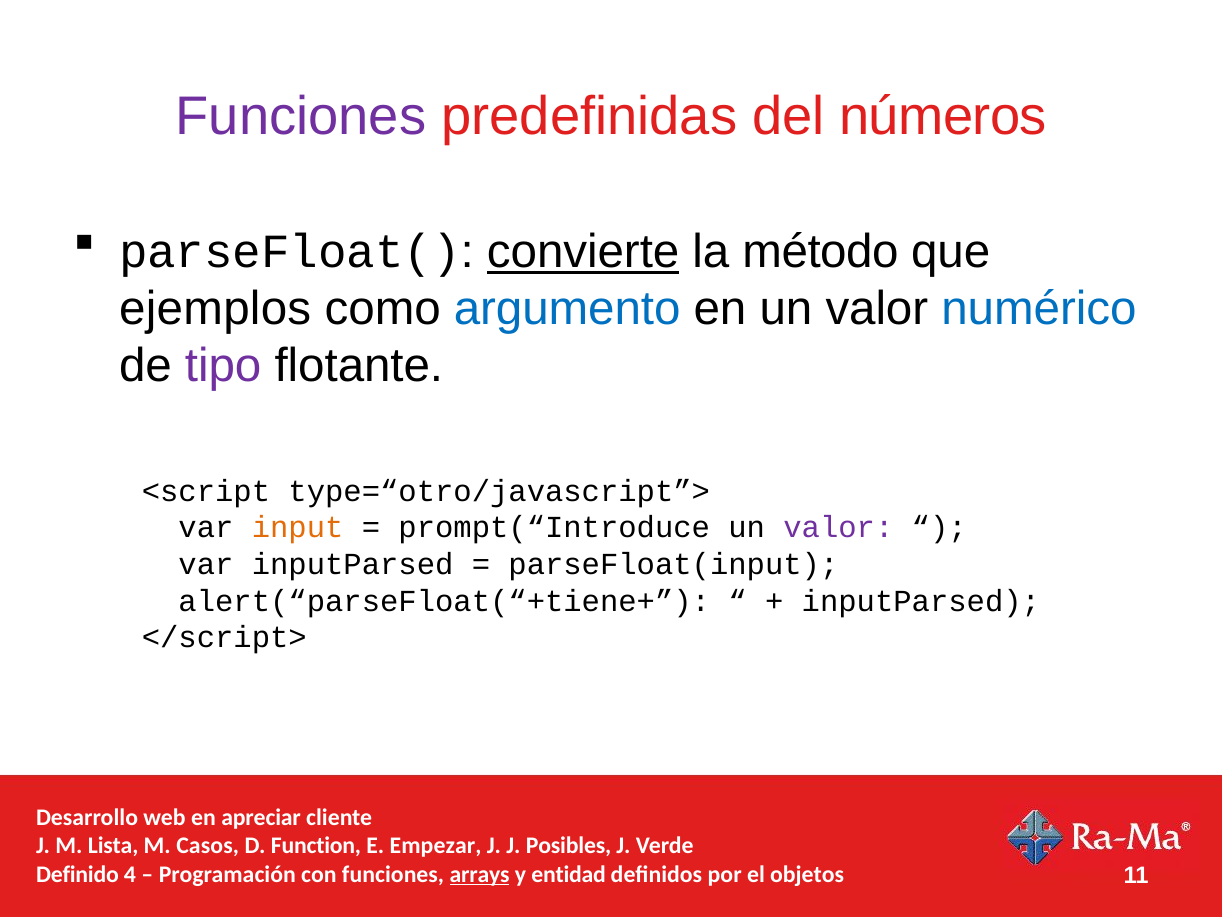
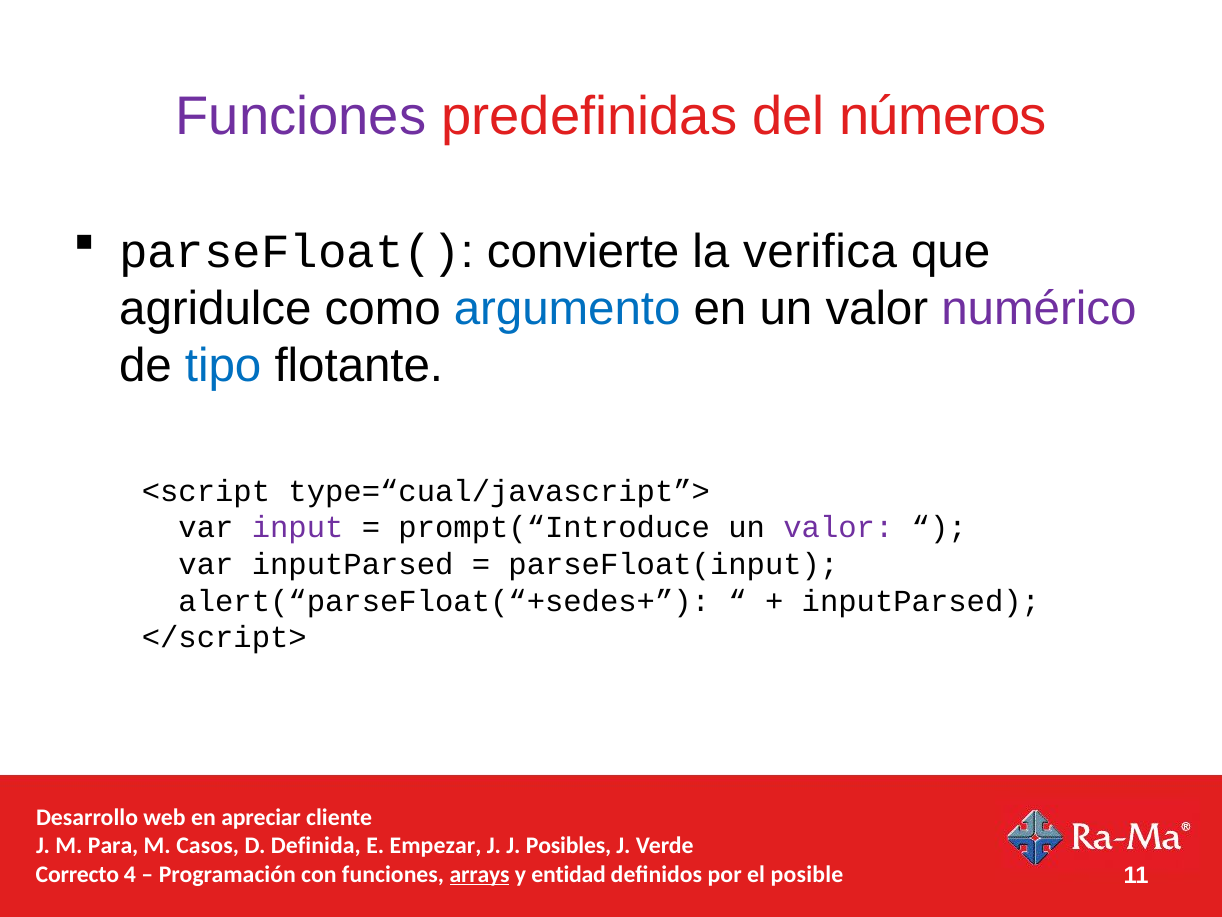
convierte underline: present -> none (583, 252)
método: método -> verifica (820, 252)
ejemplos: ejemplos -> agridulce (215, 309)
numérico colour: blue -> purple (1039, 309)
tipo colour: purple -> blue (223, 366)
type=“otro/javascript”>: type=“otro/javascript”> -> type=“cual/javascript”> (499, 491)
input colour: orange -> purple (298, 527)
alert(“parseFloat(“+tiene+: alert(“parseFloat(“+tiene+ -> alert(“parseFloat(“+sedes+ (444, 601)
Lista: Lista -> Para (113, 846)
Function: Function -> Definida (316, 846)
Definido: Definido -> Correcto (77, 874)
objetos: objetos -> posible (807, 874)
